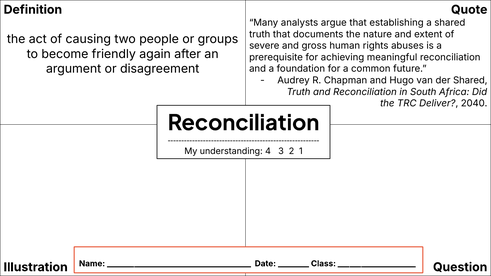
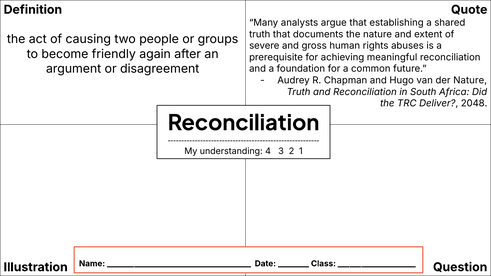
der Shared: Shared -> Nature (470, 80)
2040: 2040 -> 2048 (474, 104)
